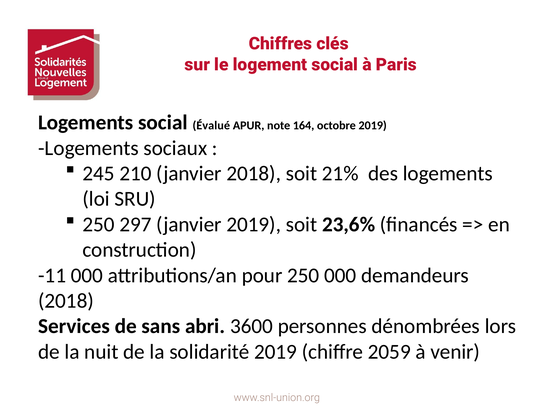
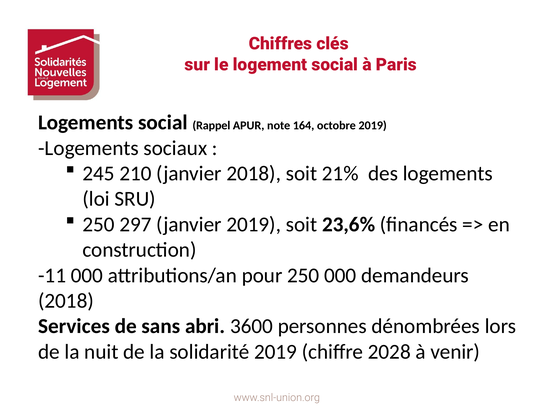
Évalué: Évalué -> Rappel (211, 126)
2059: 2059 -> 2028 (389, 352)
